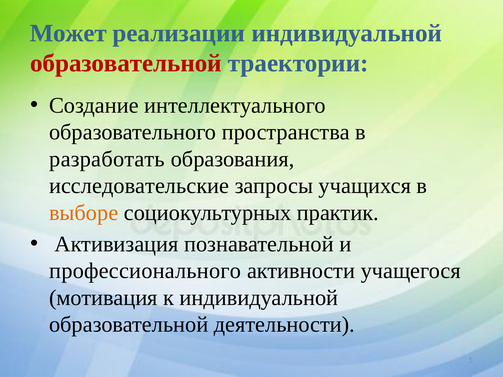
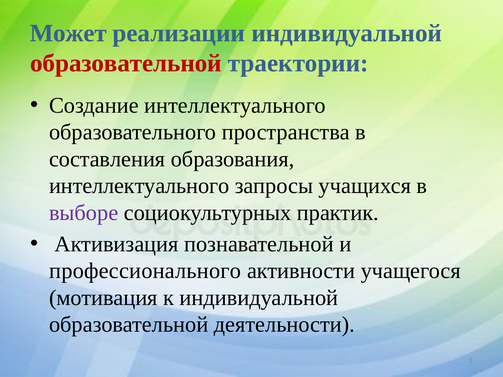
разработать: разработать -> составления (107, 159)
исследовательские: исследовательские -> интеллектуального (139, 186)
выборе colour: orange -> purple (84, 213)
